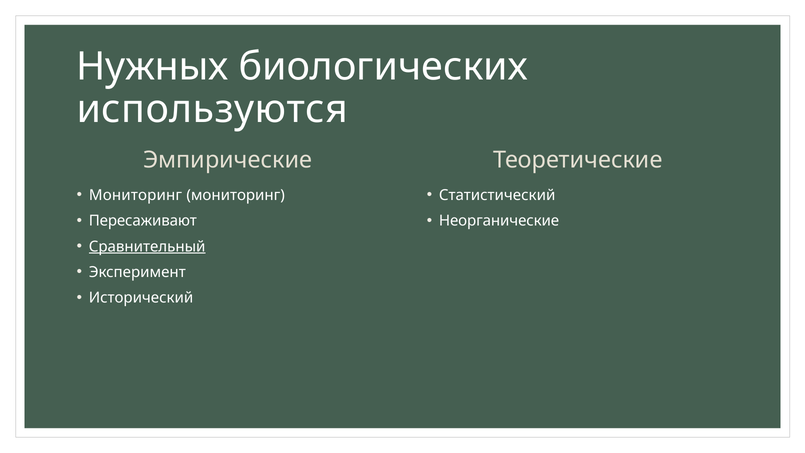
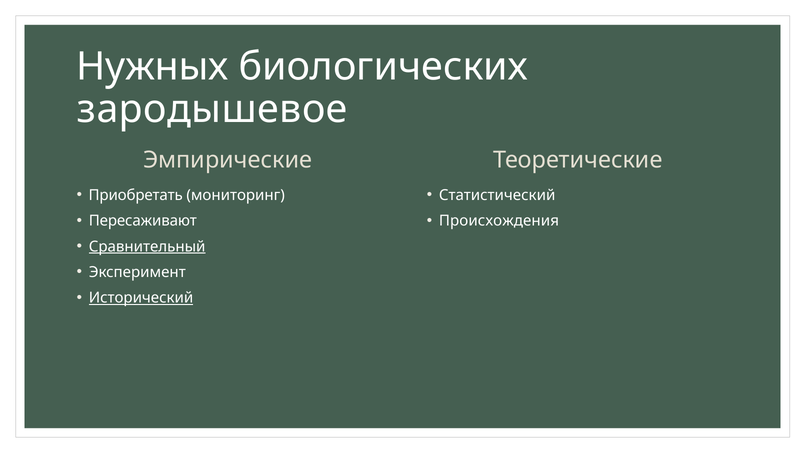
используются: используются -> зародышевое (212, 109)
Мониторинг: Мониторинг -> Приобретать (136, 195)
Неорганические: Неорганические -> Происхождения (499, 221)
Исторический underline: none -> present (141, 298)
